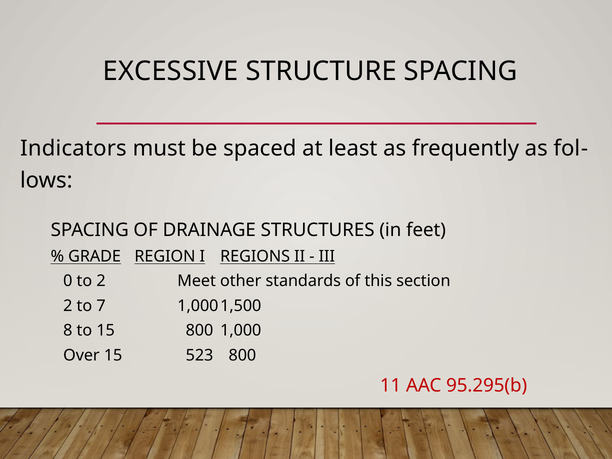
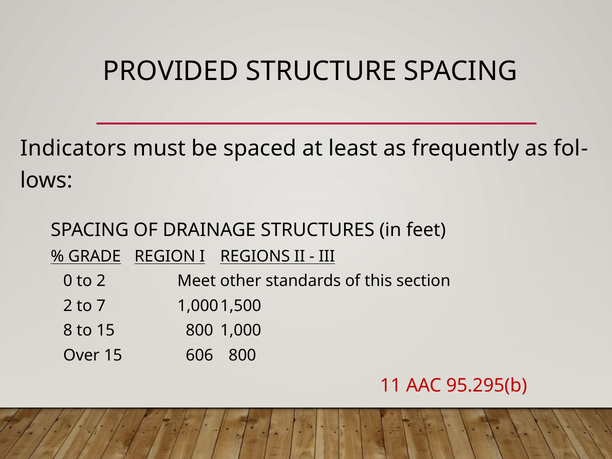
EXCESSIVE: EXCESSIVE -> PROVIDED (171, 71)
523: 523 -> 606 (200, 355)
